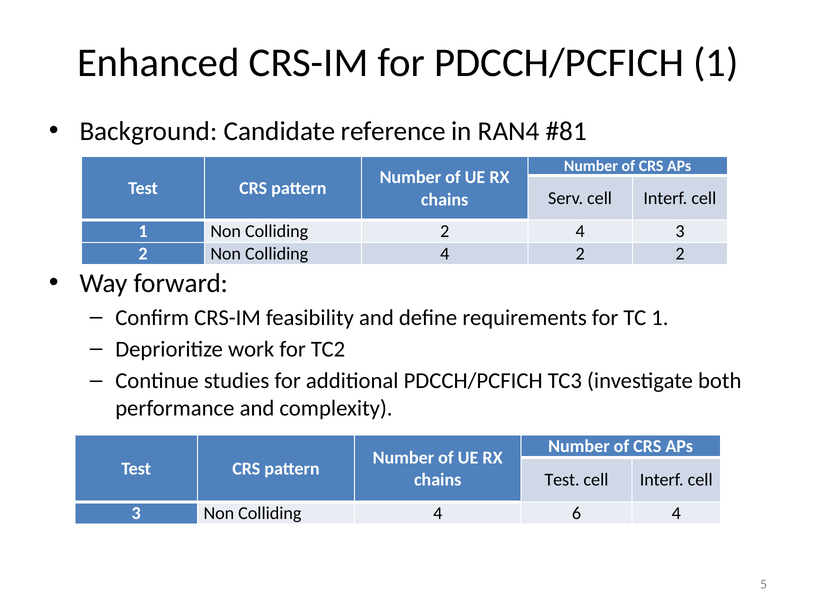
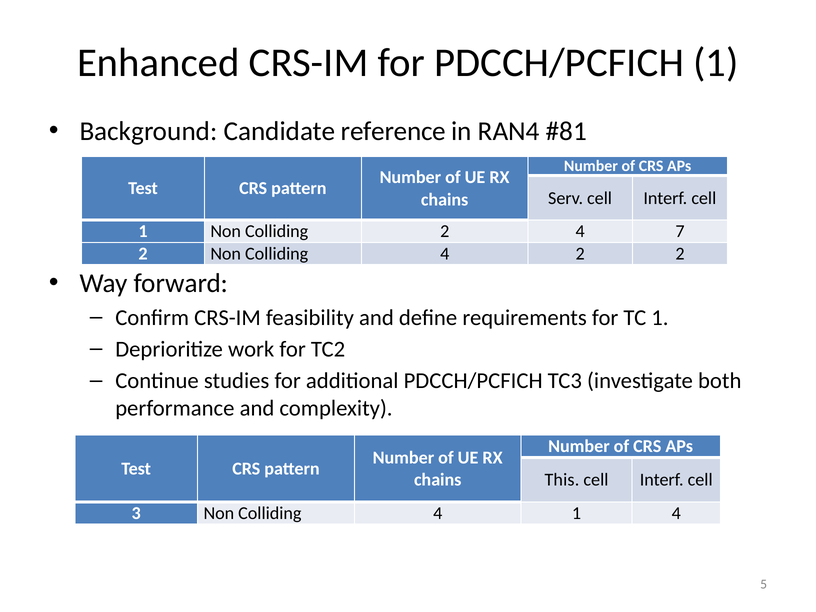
4 3: 3 -> 7 (680, 231)
Test: Test -> This (562, 480)
4 6: 6 -> 1 (577, 513)
